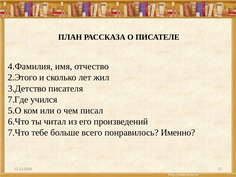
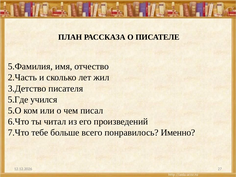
4.Фамилия: 4.Фамилия -> 5.Фамилия (30, 66)
2.Этого: 2.Этого -> 2.Часть (22, 77)
7.Где: 7.Где -> 5.Где (18, 99)
